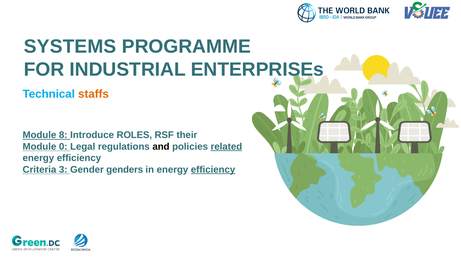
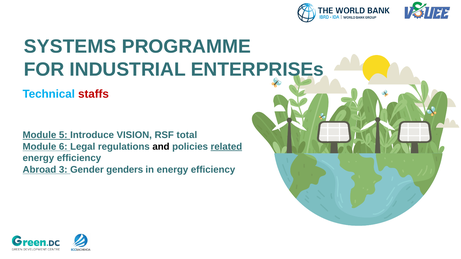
staffs colour: orange -> red (93, 94)
8: 8 -> 5 (63, 135)
ROLES: ROLES -> VISION (134, 135)
their: their -> total (187, 135)
0: 0 -> 6 (63, 147)
Criteria: Criteria -> Abroad (39, 170)
efficiency underline: present -> none (213, 170)
